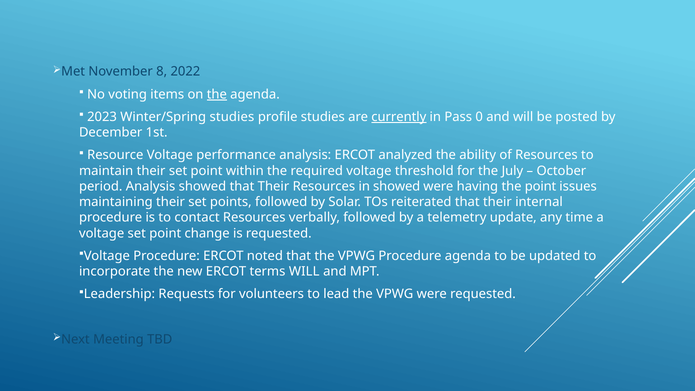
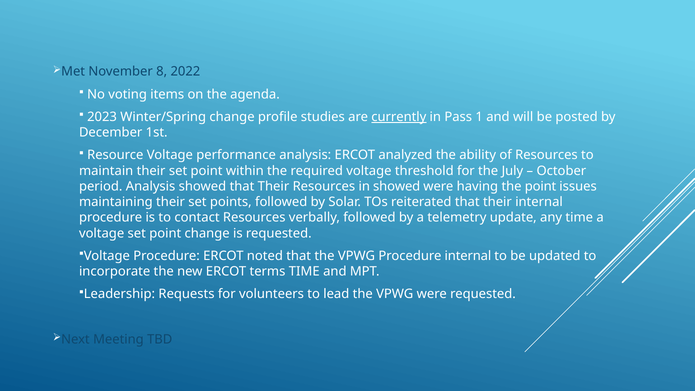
the underline: present -> none (217, 94)
Winter/Spring studies: studies -> change (232, 117)
0: 0 -> 1 (479, 117)
Procedure agenda: agenda -> internal (468, 256)
terms WILL: WILL -> TIME (304, 272)
